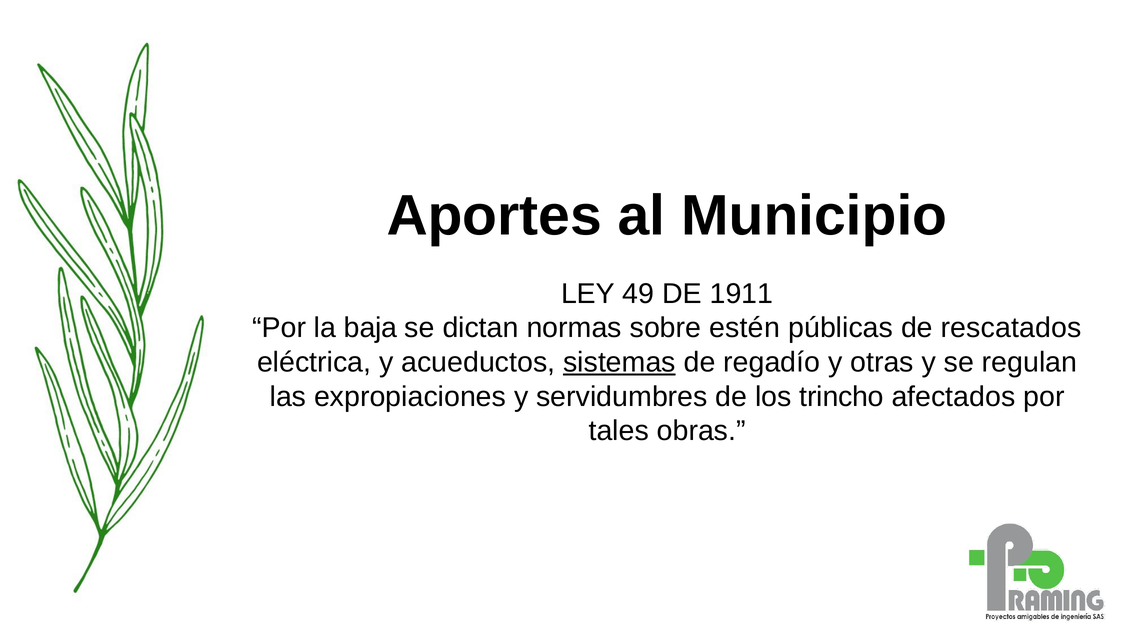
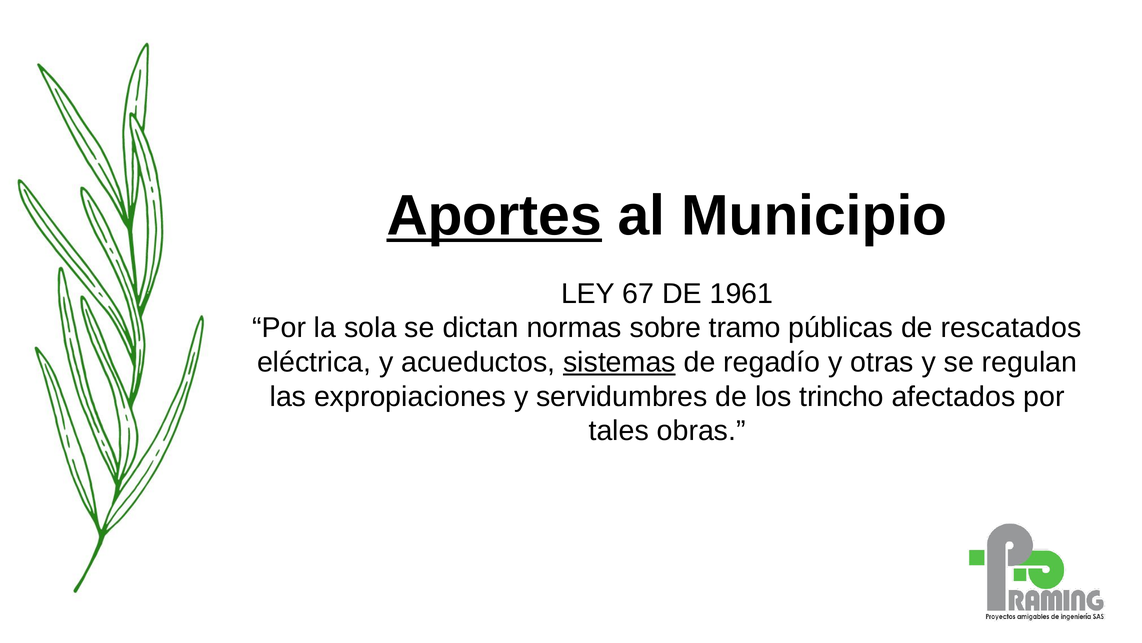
Aportes underline: none -> present (494, 216)
49: 49 -> 67 (638, 293)
1911: 1911 -> 1961 (741, 293)
baja: baja -> sola (370, 328)
estén: estén -> tramo (745, 328)
